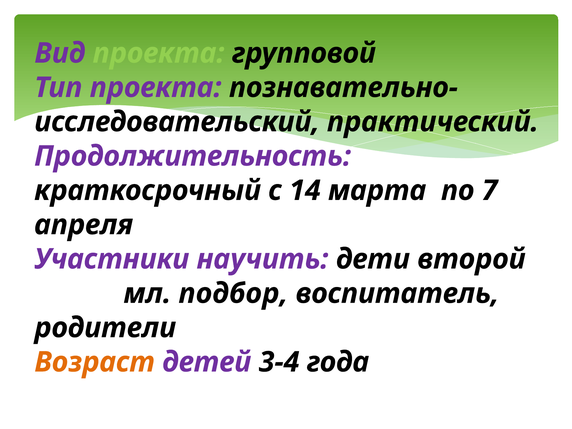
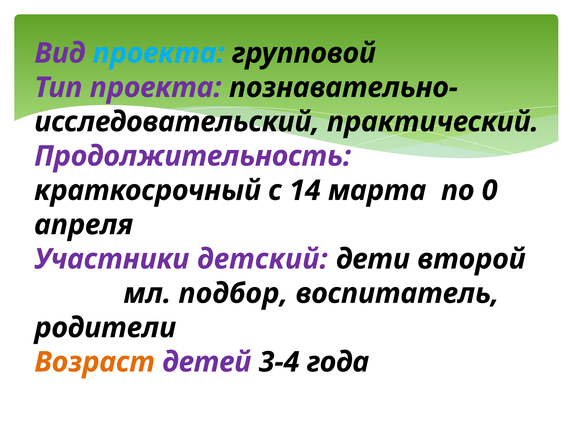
проекта colour: light green -> light blue (159, 53)
7: 7 -> 0 (490, 190)
научить: научить -> детский (262, 259)
